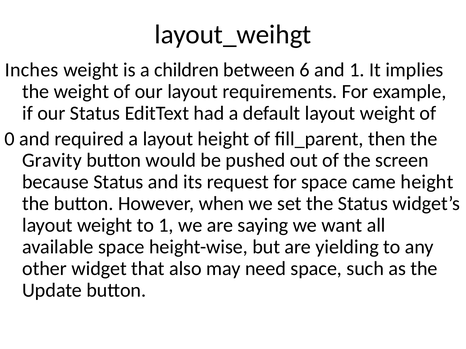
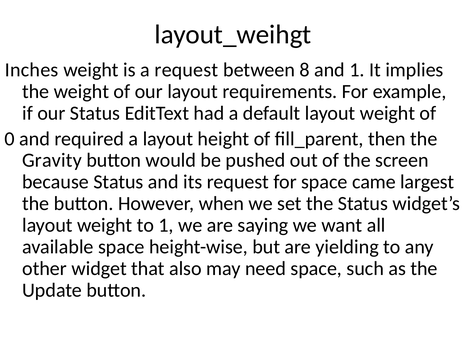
a children: children -> request (186, 70)
6: 6 -> 8 (305, 70)
came height: height -> largest (427, 182)
